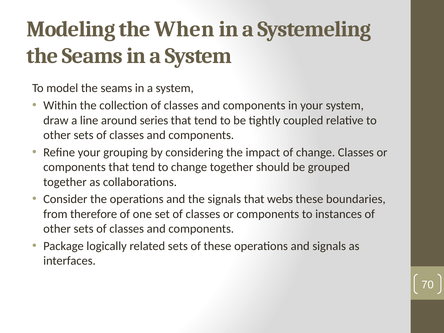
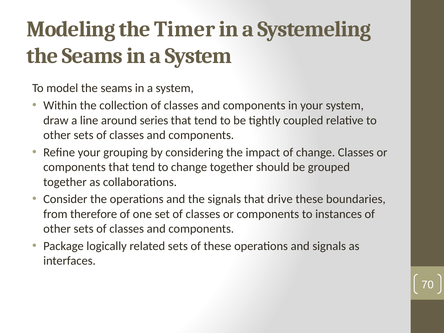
When: When -> Timer (185, 29)
webs: webs -> drive (280, 199)
